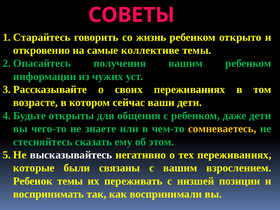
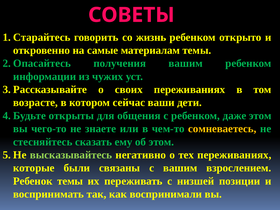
коллективе: коллективе -> материалам (150, 50)
даже дети: дети -> этом (260, 116)
высказывайтесь colour: white -> light green (71, 155)
